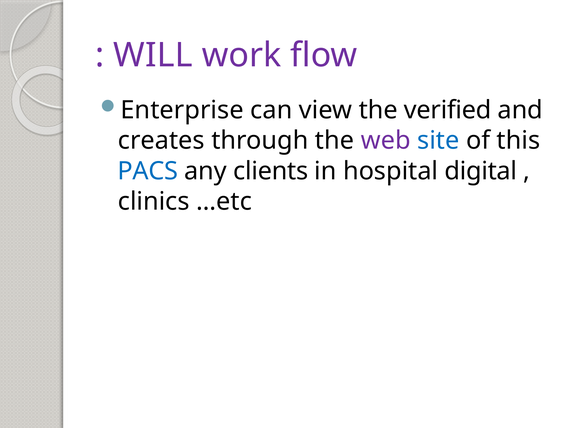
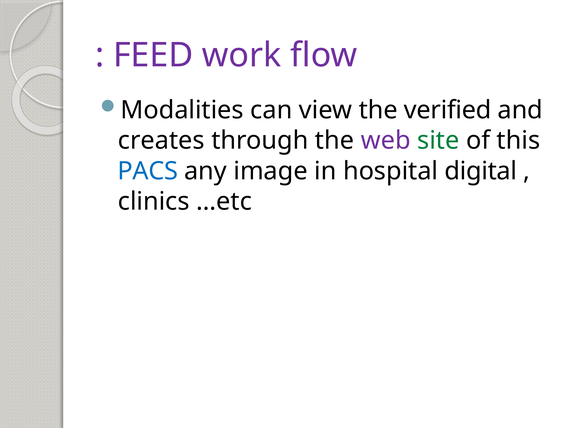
WILL: WILL -> FEED (153, 55)
Enterprise: Enterprise -> Modalities (182, 110)
site colour: blue -> green (438, 140)
clients: clients -> image (271, 171)
